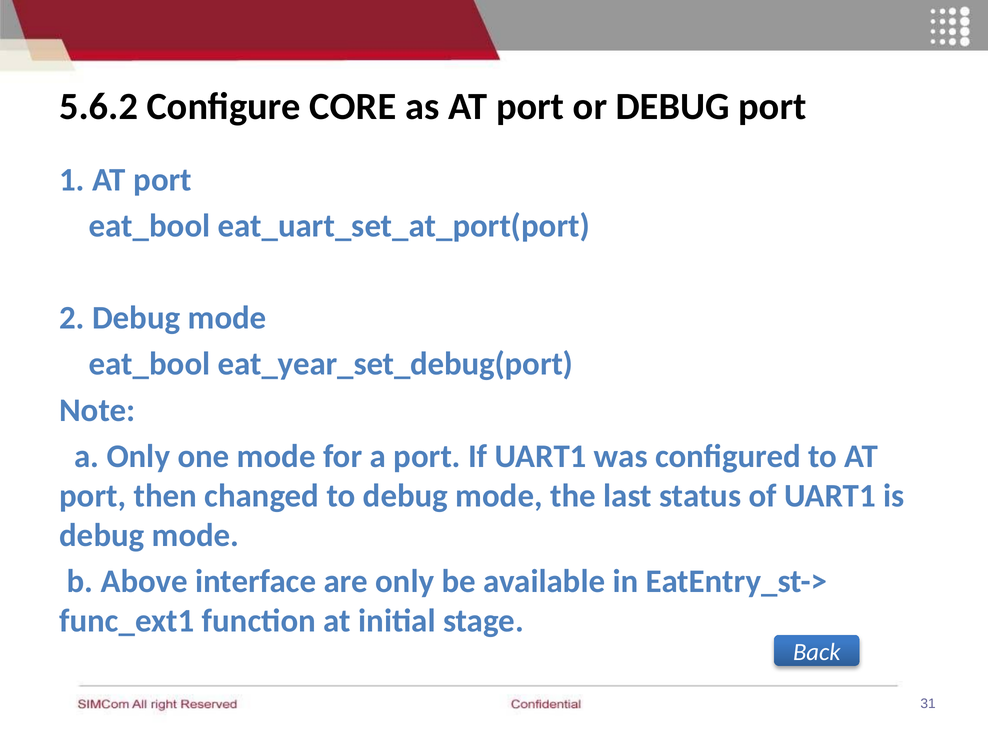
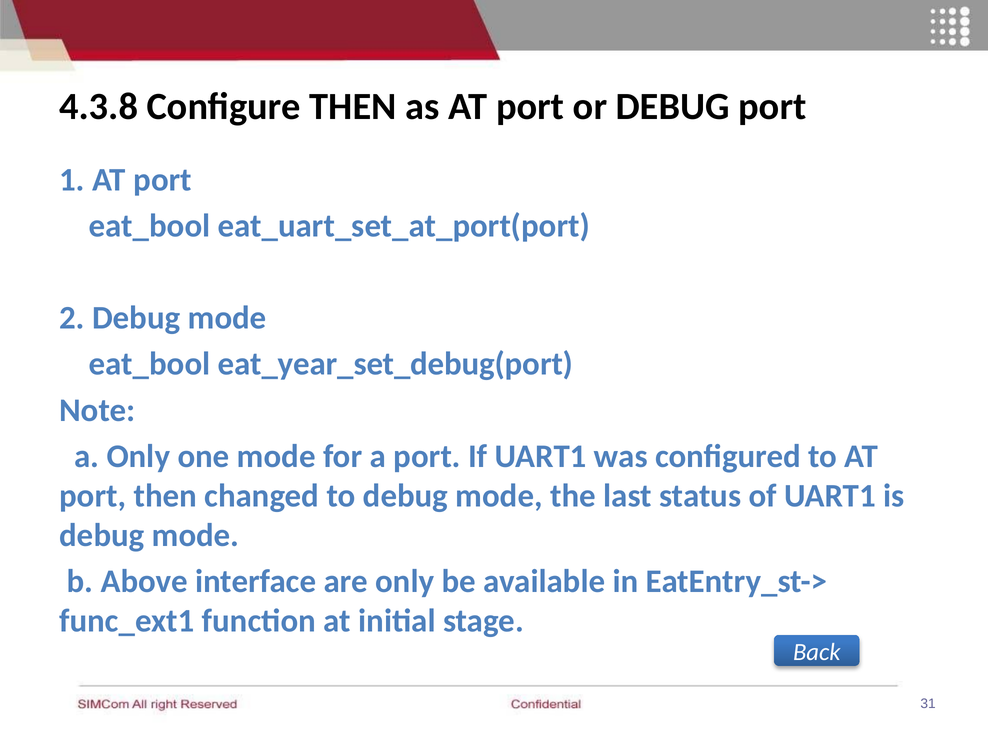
5.6.2: 5.6.2 -> 4.3.8 (99, 107)
Configure CORE: CORE -> THEN (353, 107)
